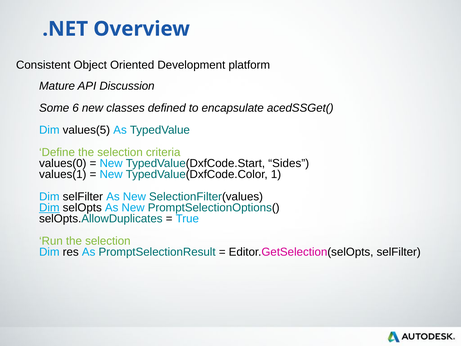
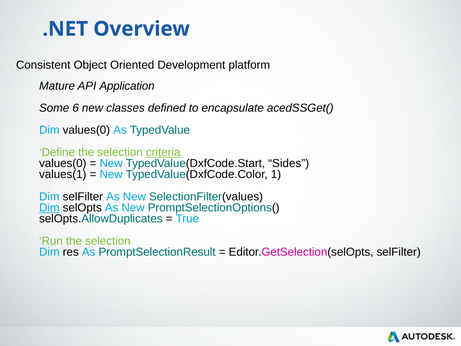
Discussion: Discussion -> Application (127, 86)
Dim values(5: values(5 -> values(0 (86, 130)
criteria underline: none -> present (163, 152)
